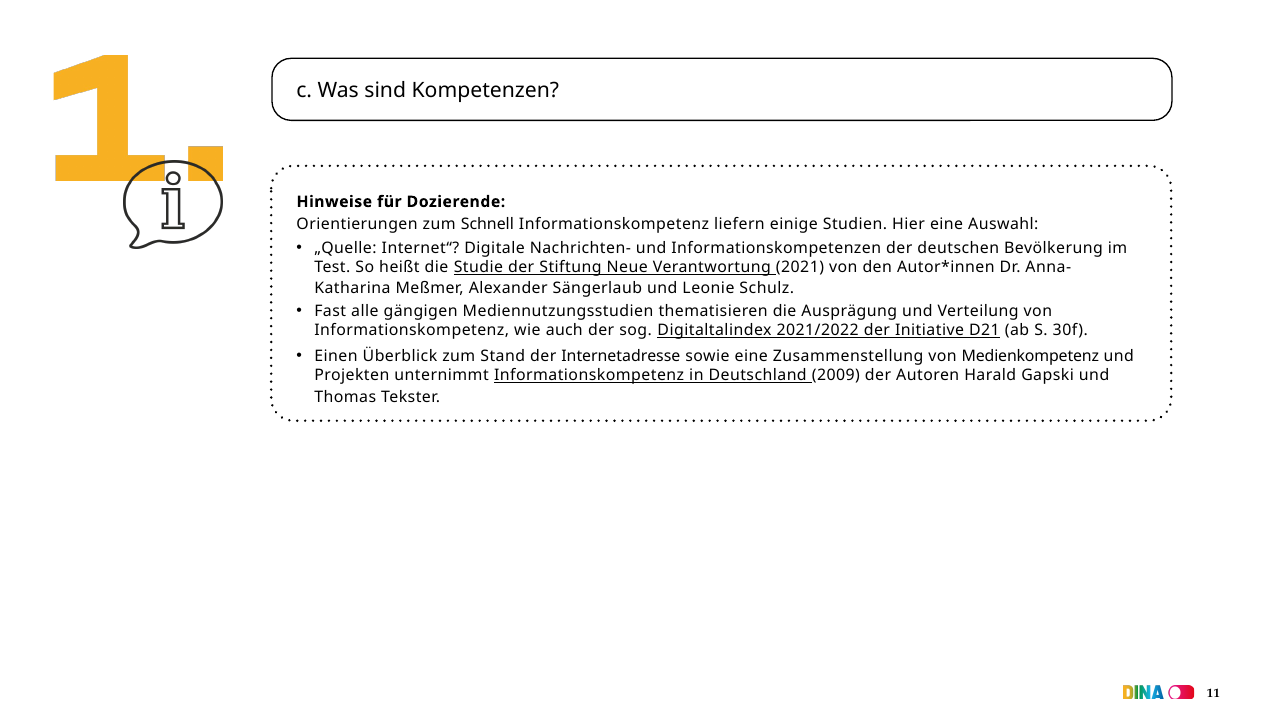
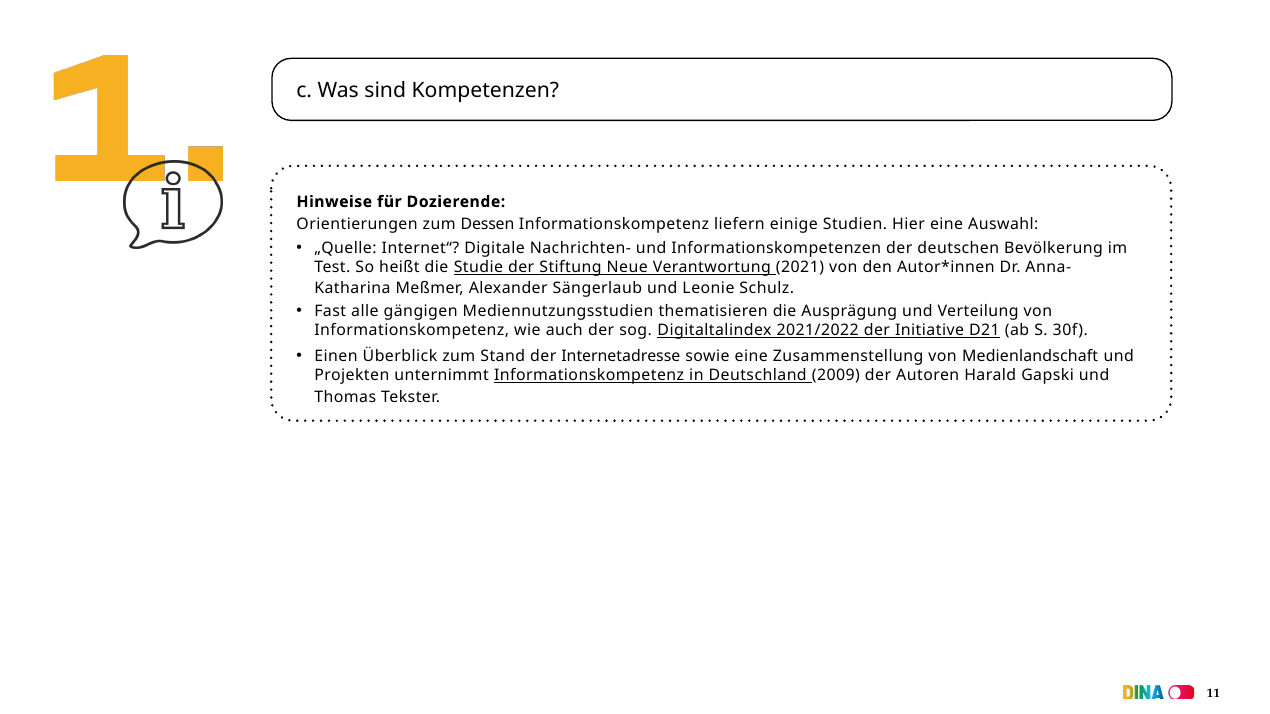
Schnell: Schnell -> Dessen (487, 225)
Medienkompetenz: Medienkompetenz -> Medienlandschaft (1030, 356)
